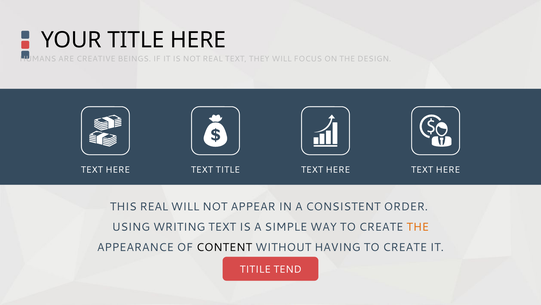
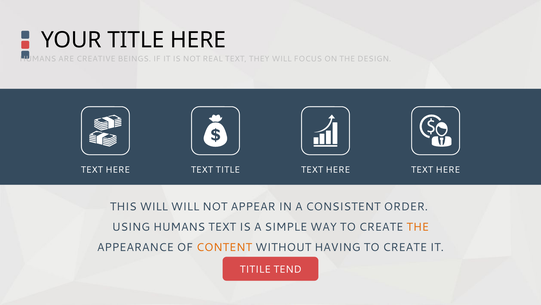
THIS REAL: REAL -> WILL (154, 206)
USING WRITING: WRITING -> HUMANS (179, 226)
CONTENT colour: black -> orange (224, 247)
